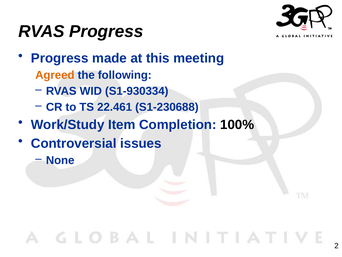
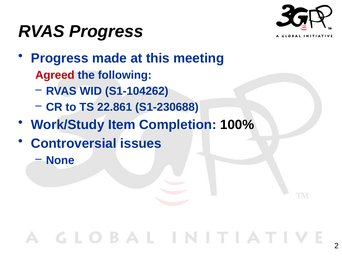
Agreed colour: orange -> red (55, 75)
S1-930334: S1-930334 -> S1-104262 (137, 91)
22.461: 22.461 -> 22.861 (115, 107)
